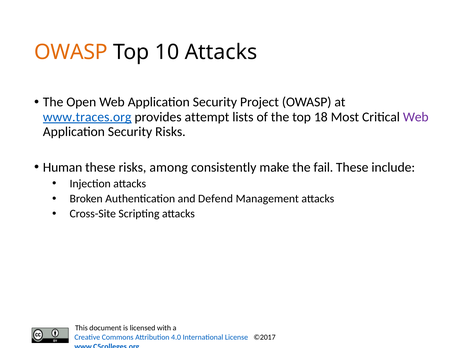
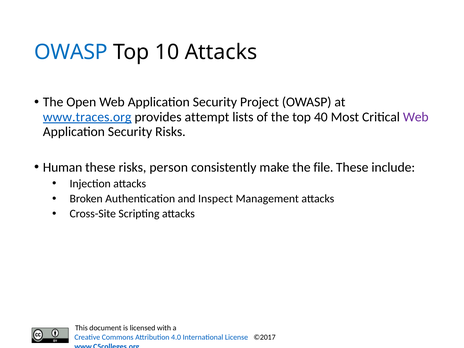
OWASP colour: orange -> blue (71, 52)
18: 18 -> 40 (321, 117)
among: among -> person (169, 167)
fail: fail -> file (323, 167)
Defend: Defend -> Inspect (216, 199)
